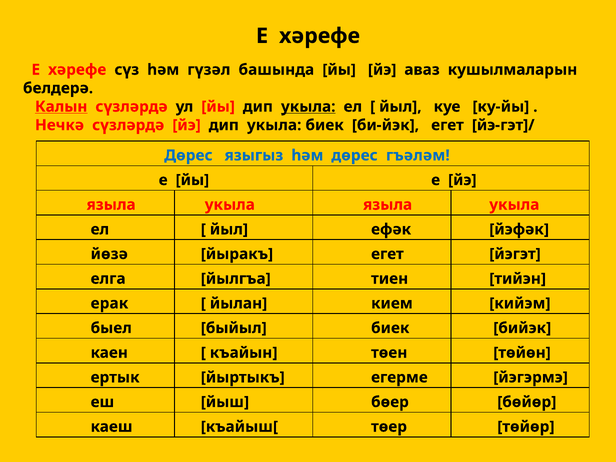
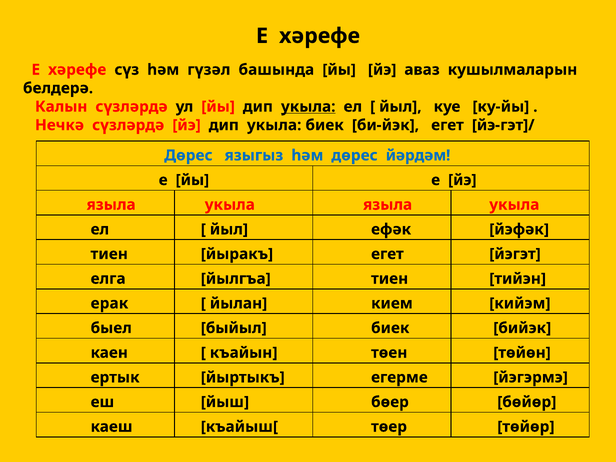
Калын underline: present -> none (61, 107)
гъәләм: гъәләм -> йәрдәм (418, 155)
йөзә: йөзә -> тиен (109, 254)
